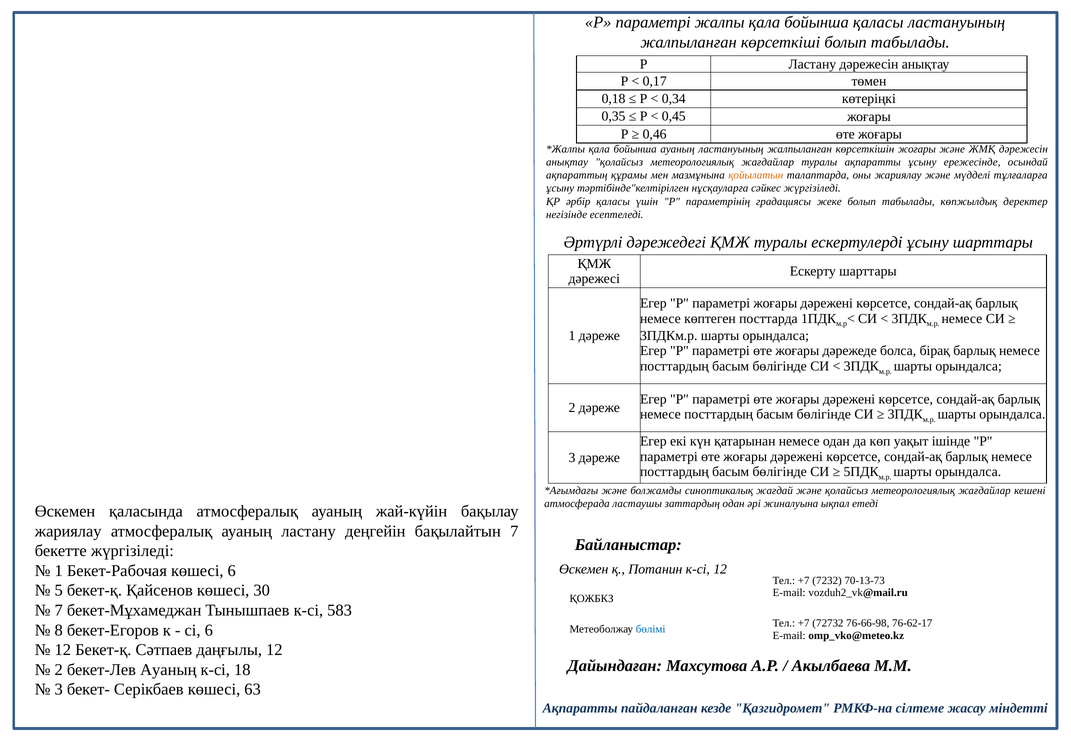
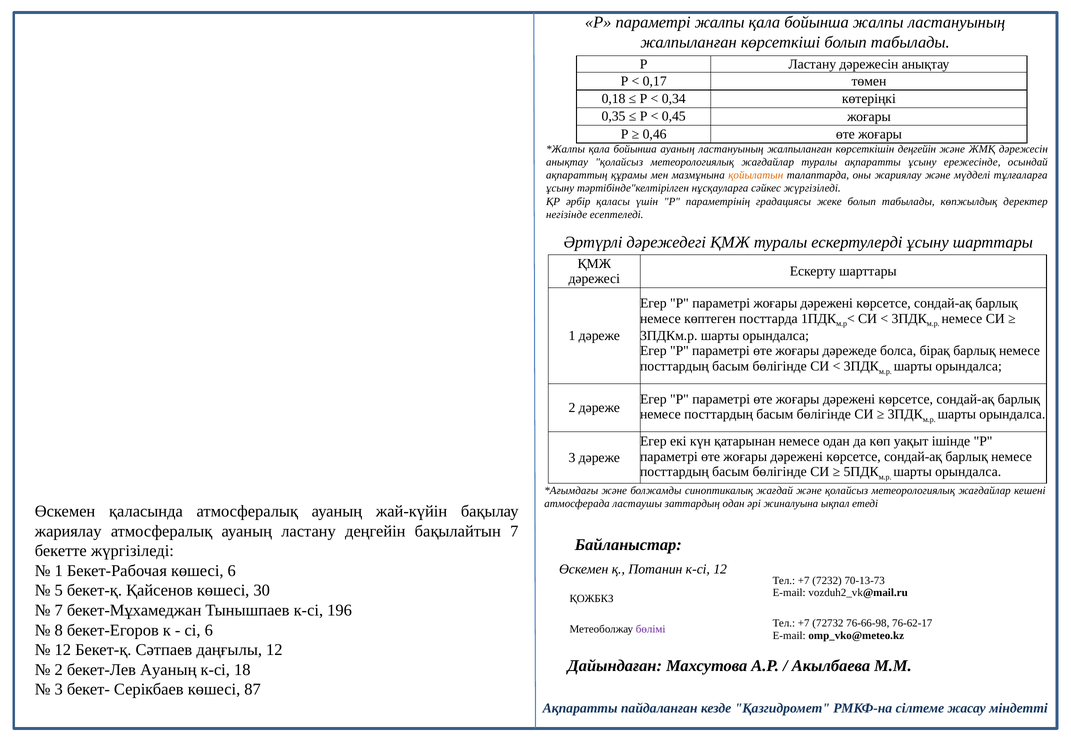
бойынша қаласы: қаласы -> жалпы (878, 22)
көрсеткішін жоғары: жоғары -> деңгейін (917, 149)
583: 583 -> 196 (340, 611)
бөлімі colour: blue -> purple (651, 630)
63: 63 -> 87 (253, 690)
